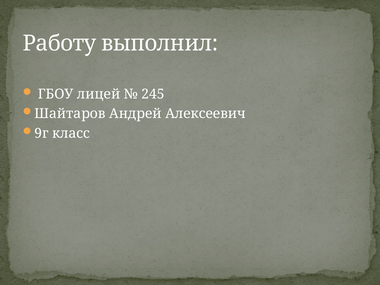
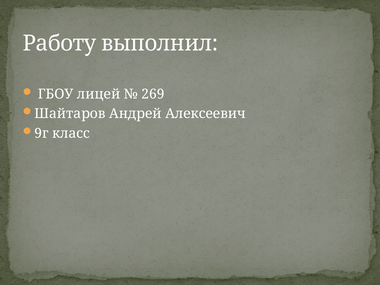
245: 245 -> 269 (153, 94)
